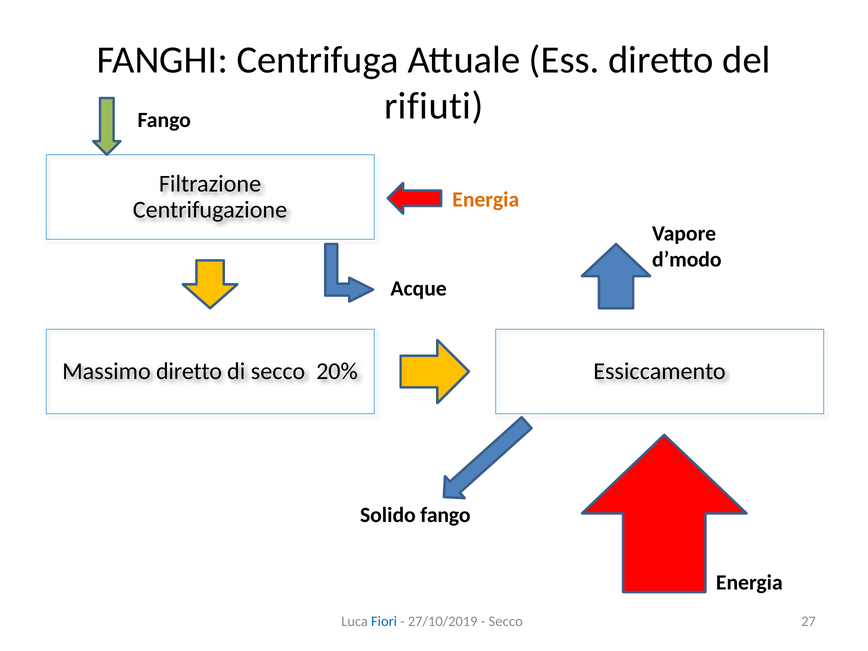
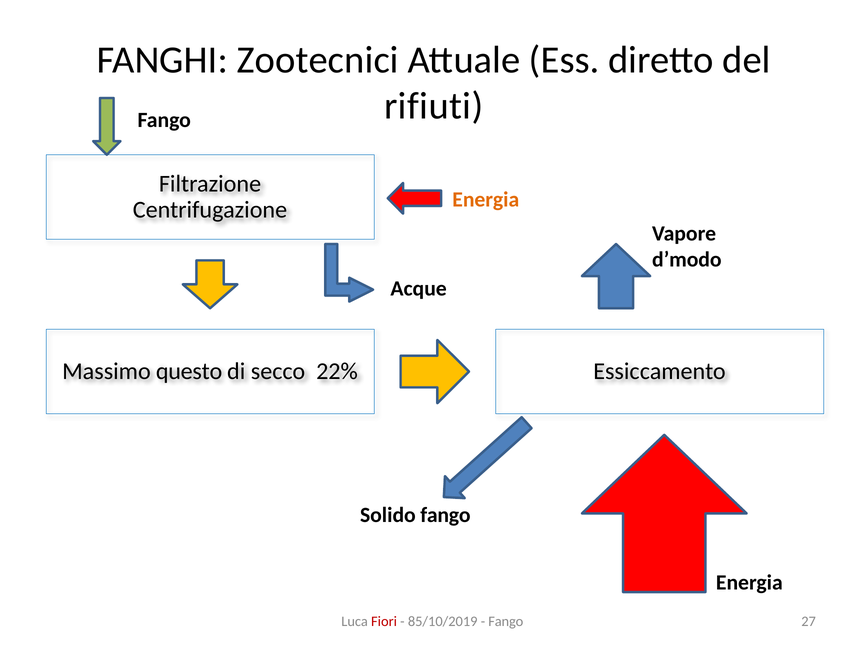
Centrifuga: Centrifuga -> Zootecnici (318, 60)
Massimo diretto: diretto -> questo (189, 371)
20%: 20% -> 22% (337, 371)
Fiori colour: blue -> red (384, 622)
27/10/2019: 27/10/2019 -> 85/10/2019 (443, 622)
Secco: Secco -> Fango (506, 622)
